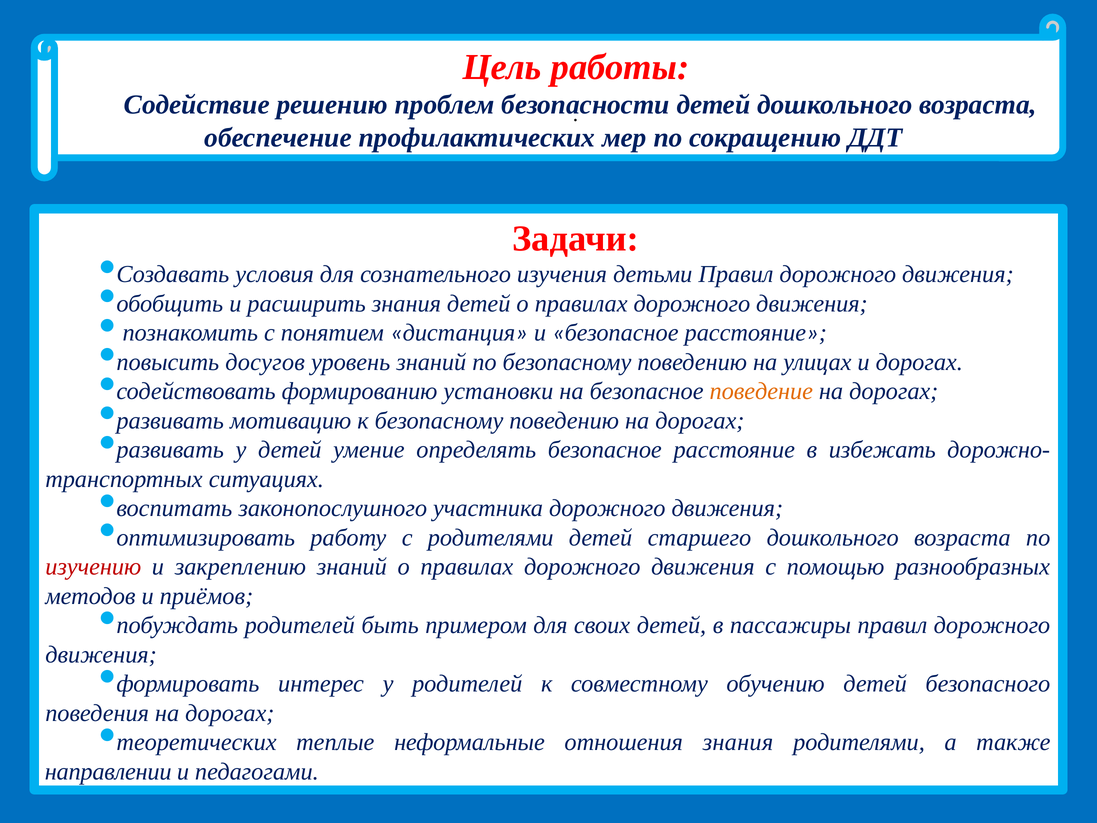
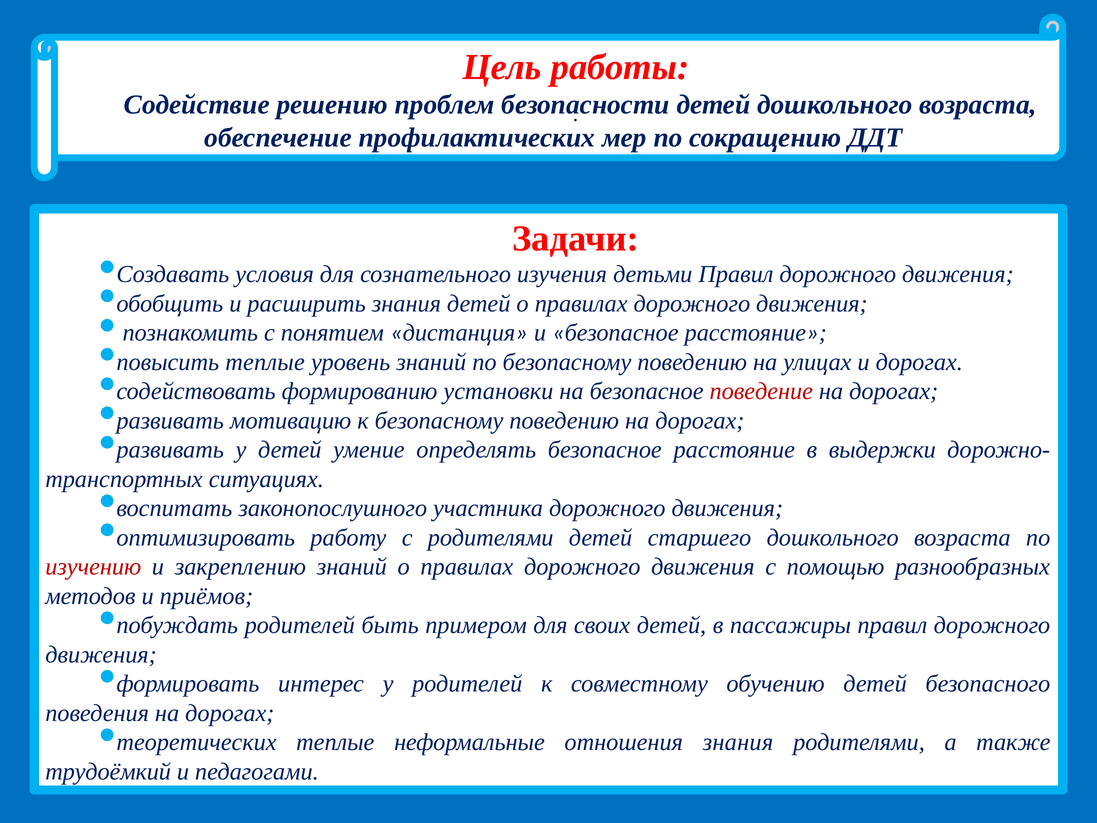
повысить досугов: досугов -> теплые (265, 362)
поведение colour: orange -> red (761, 391)
избежать: избежать -> выдержки (882, 450)
направлении: направлении -> трудоёмкий (108, 771)
